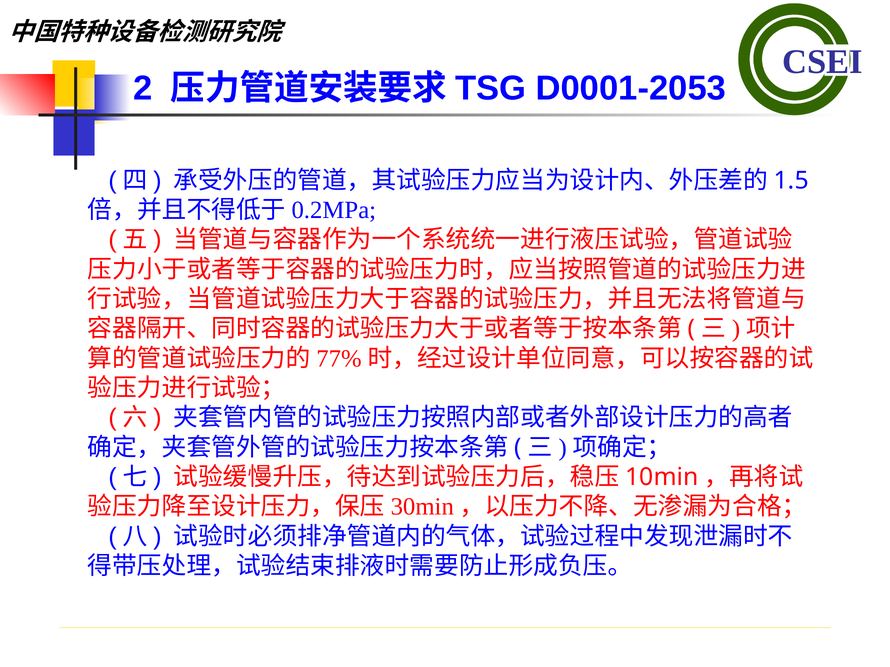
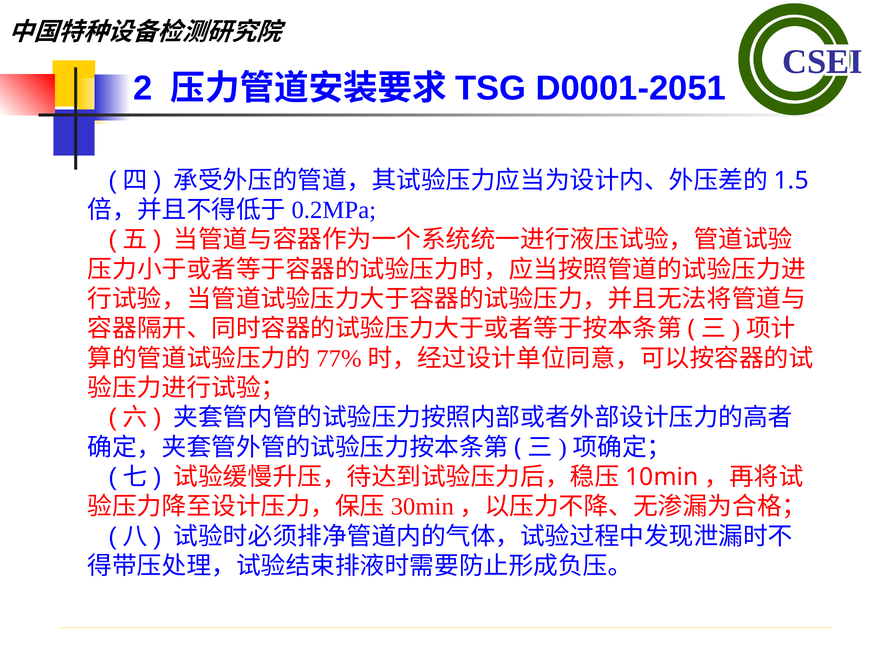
D0001-2053: D0001-2053 -> D0001-2051 (631, 89)
